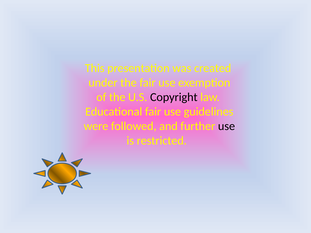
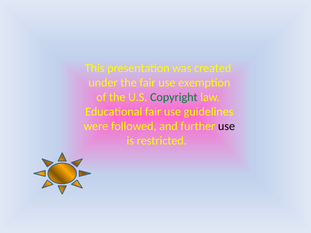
Copyright colour: black -> green (174, 97)
